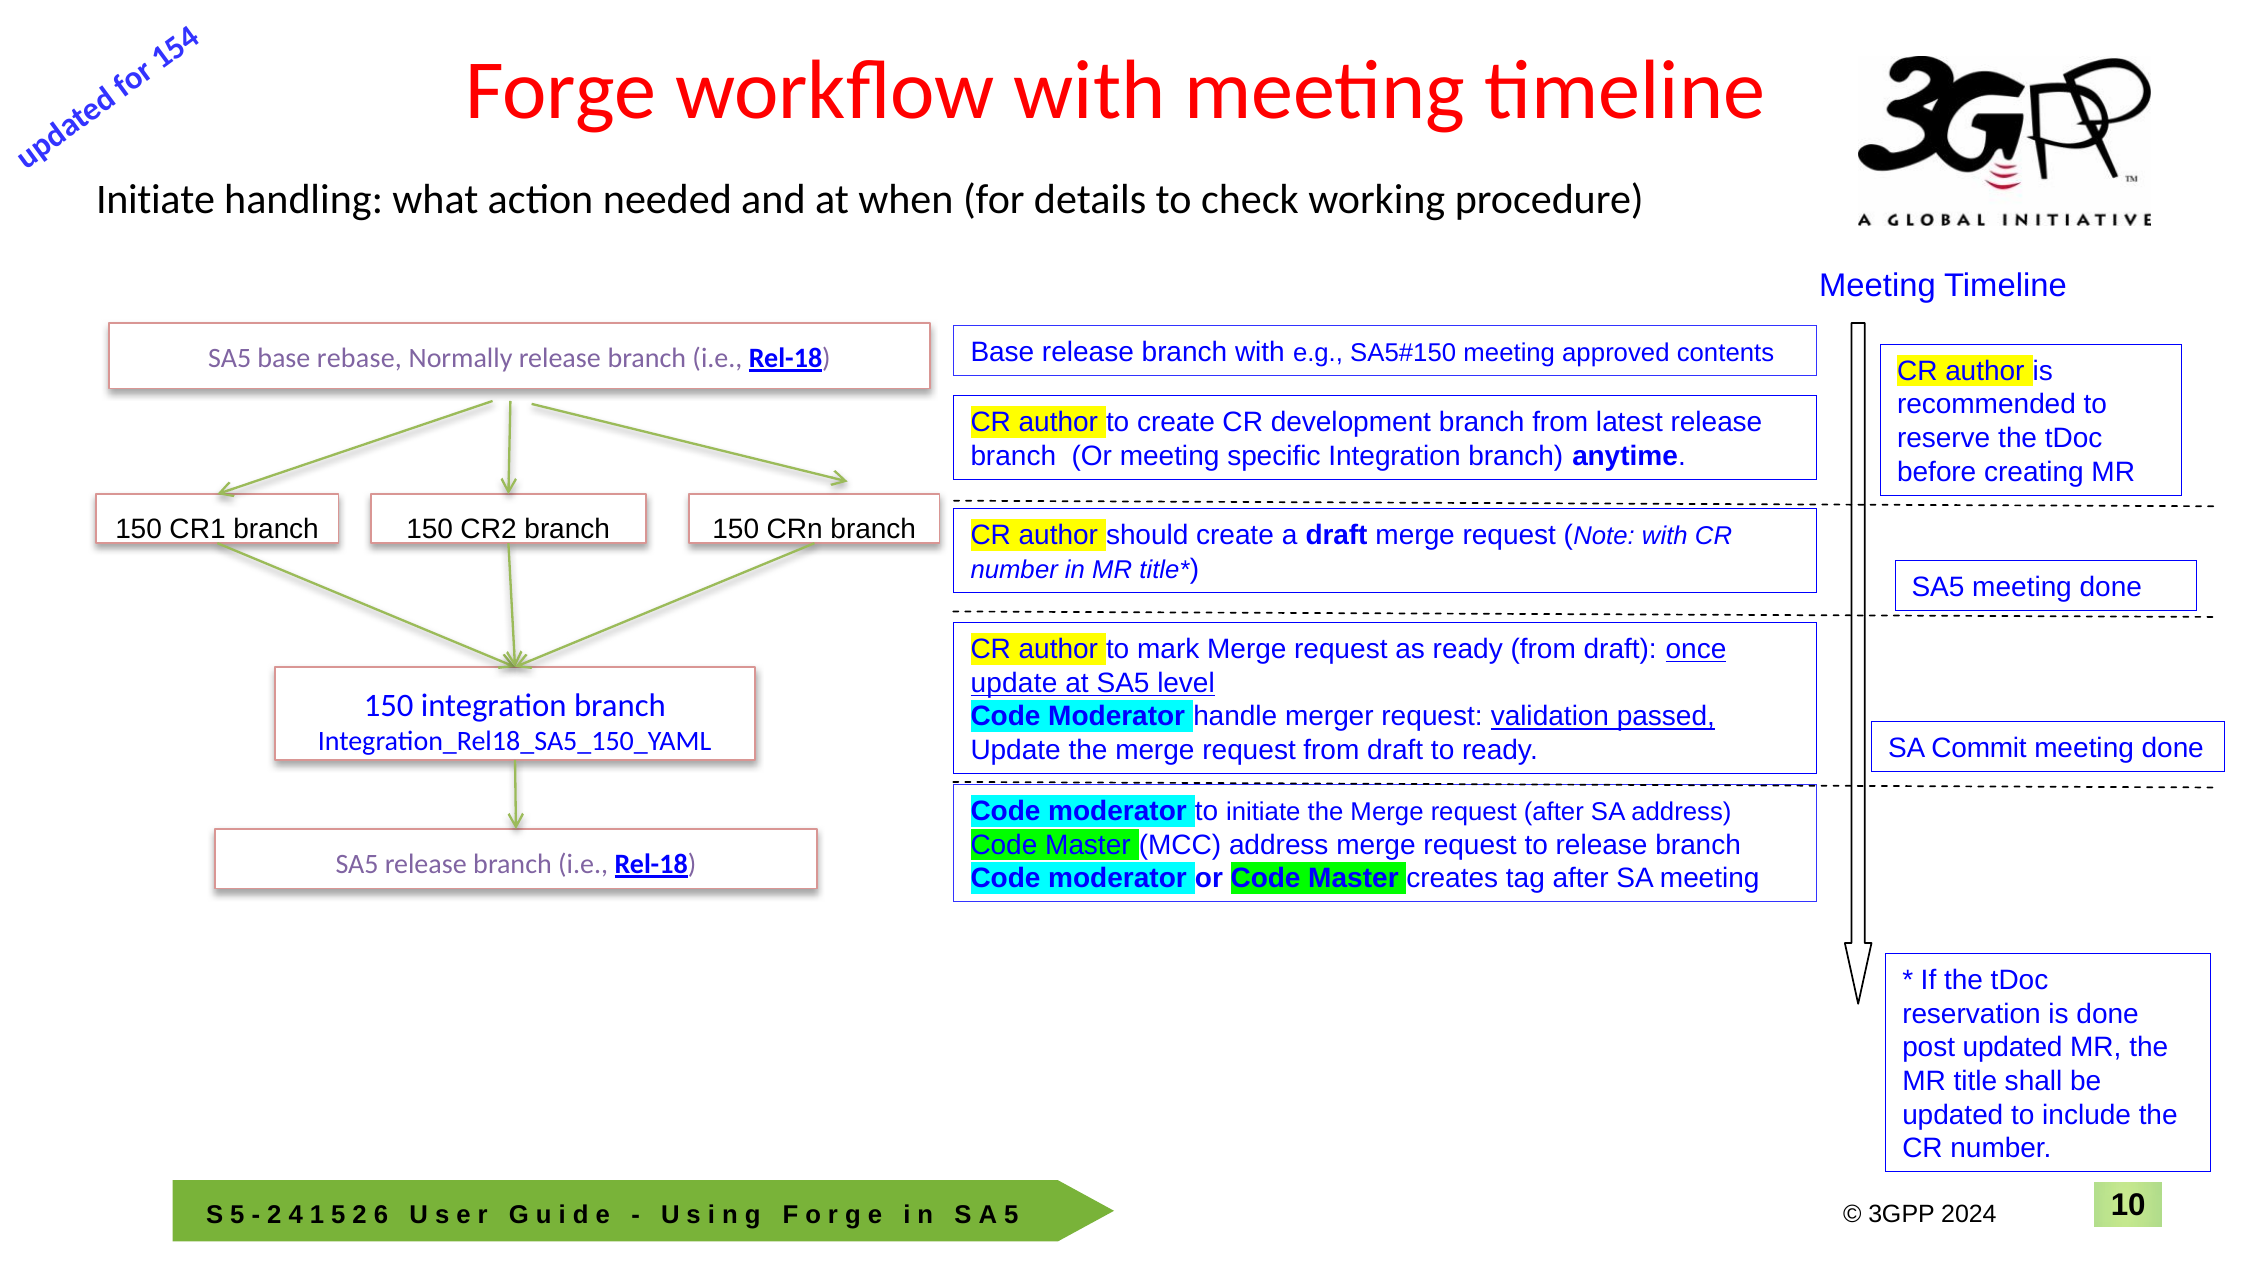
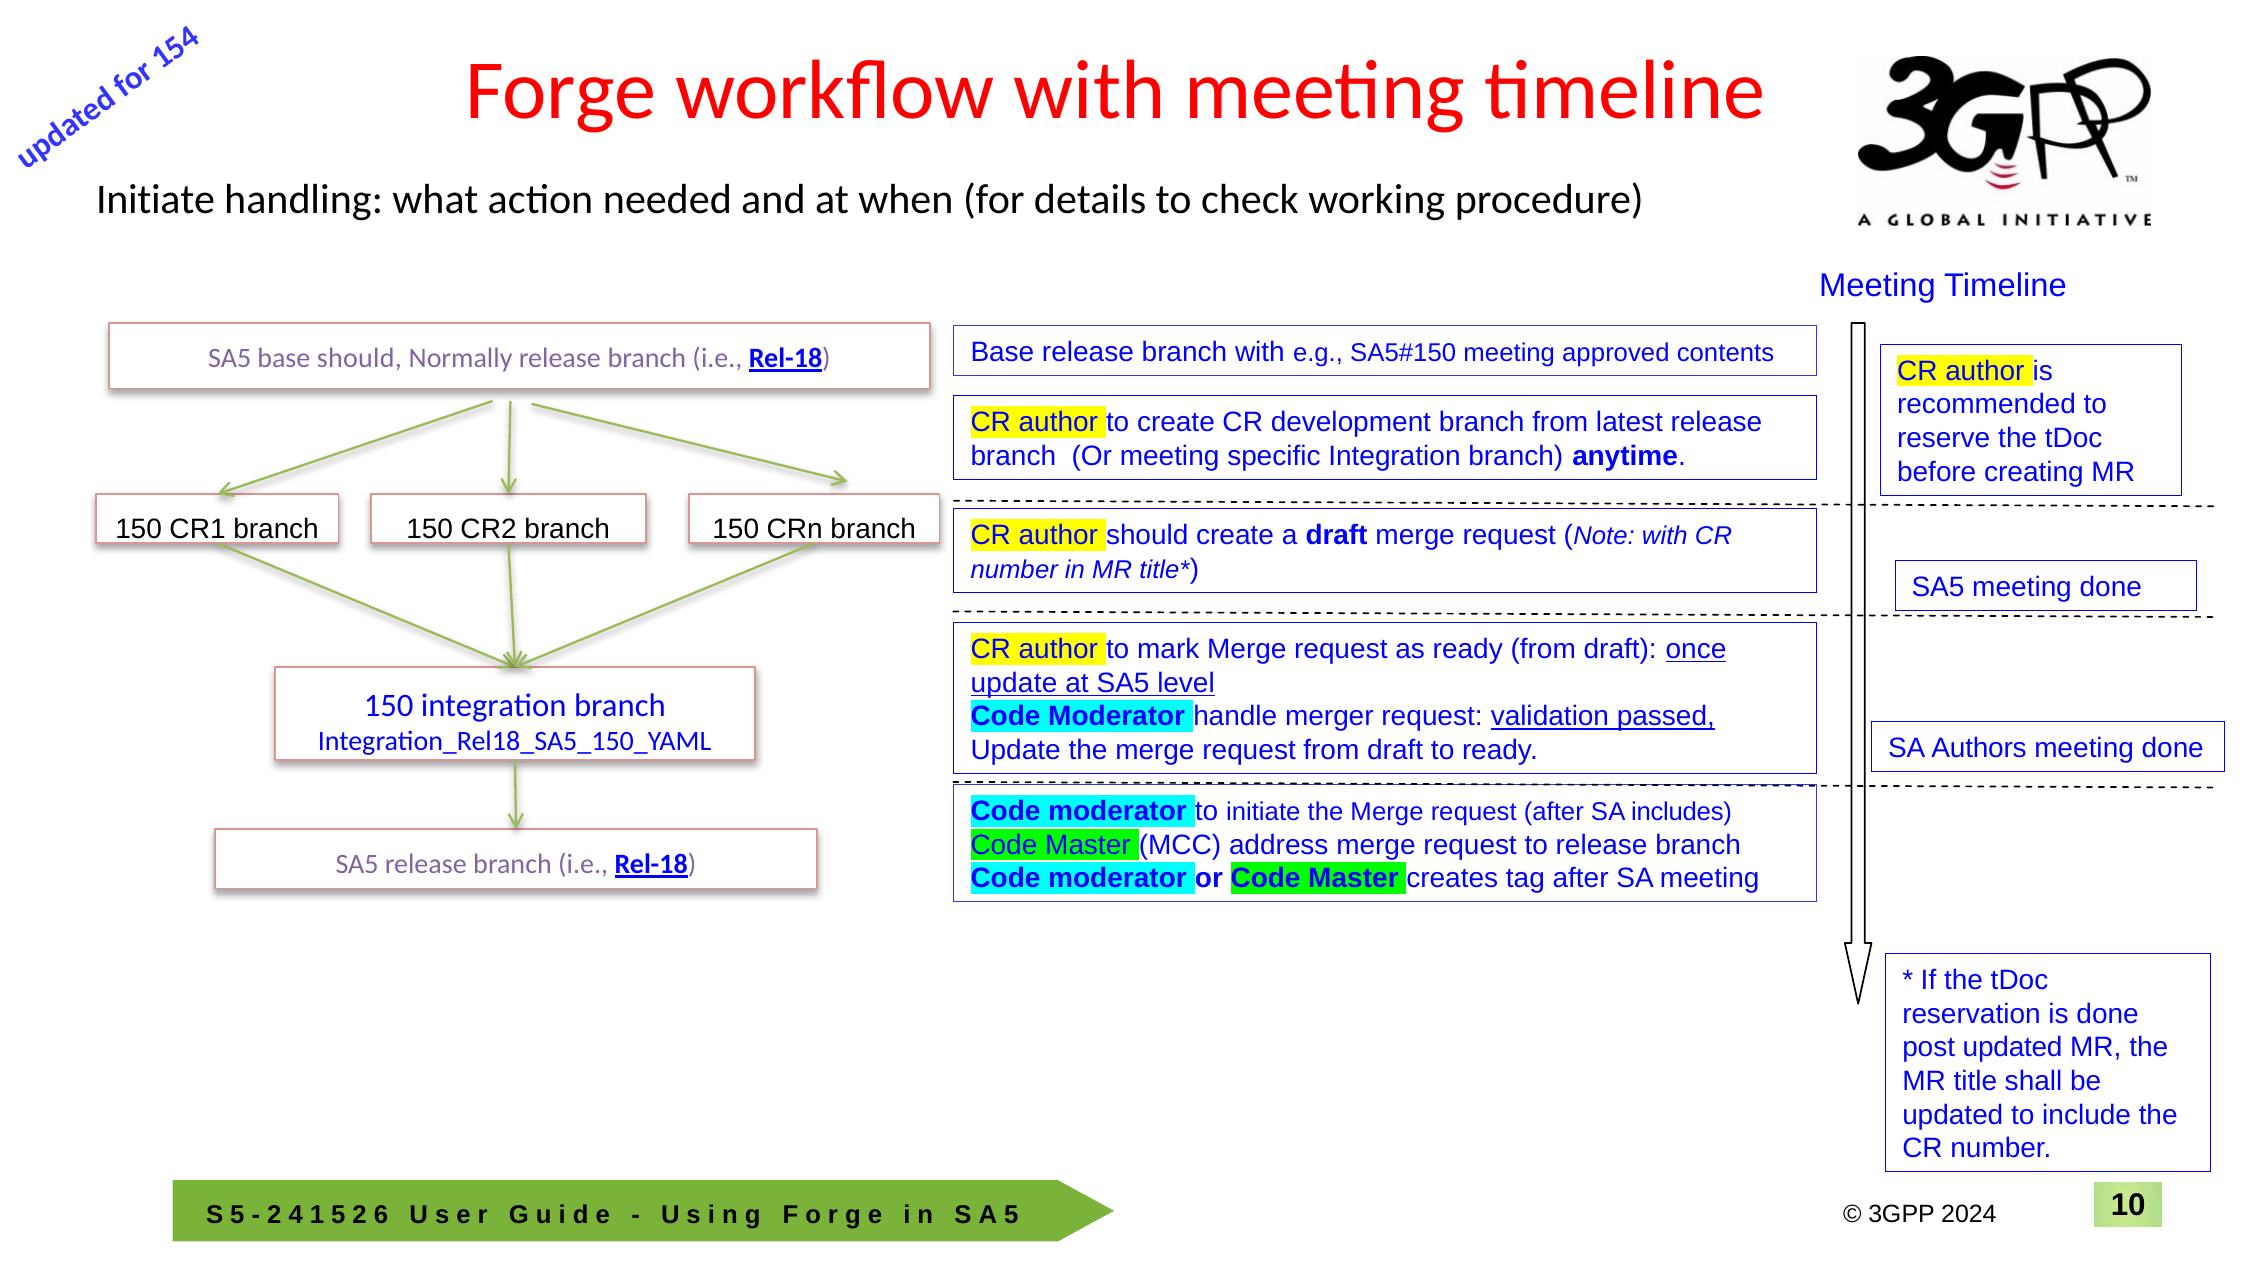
base rebase: rebase -> should (359, 358)
Commit: Commit -> Authors (1979, 748)
SA address: address -> includes (1682, 812)
